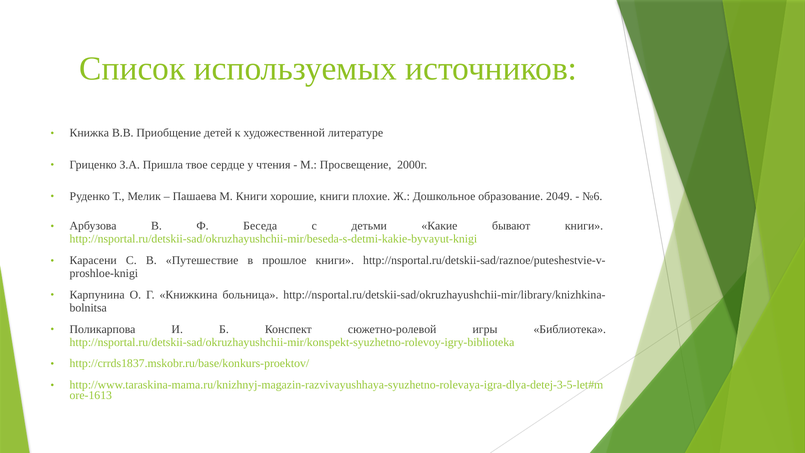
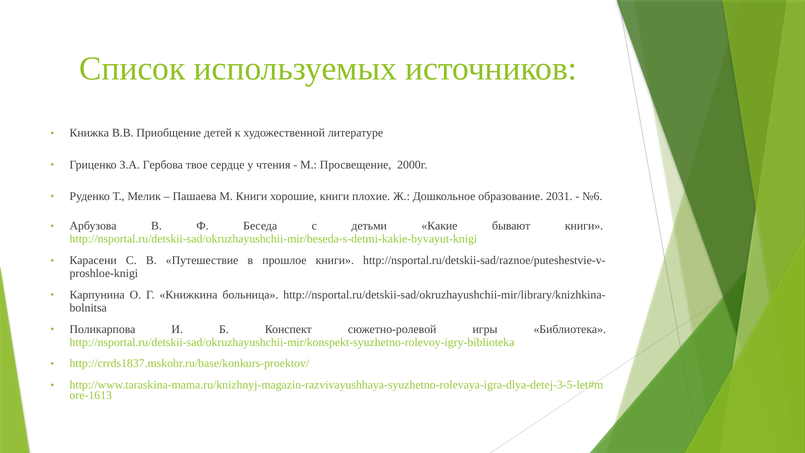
Пришла: Пришла -> Гербова (163, 165)
2049: 2049 -> 2031 (559, 196)
